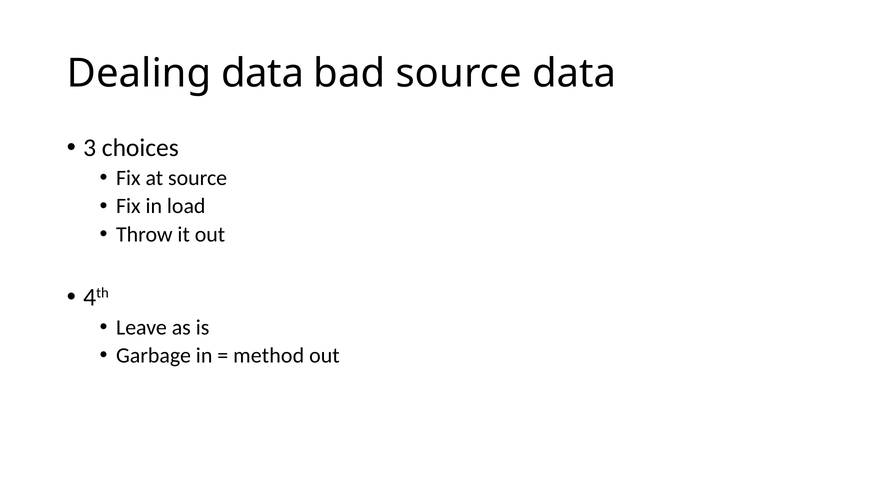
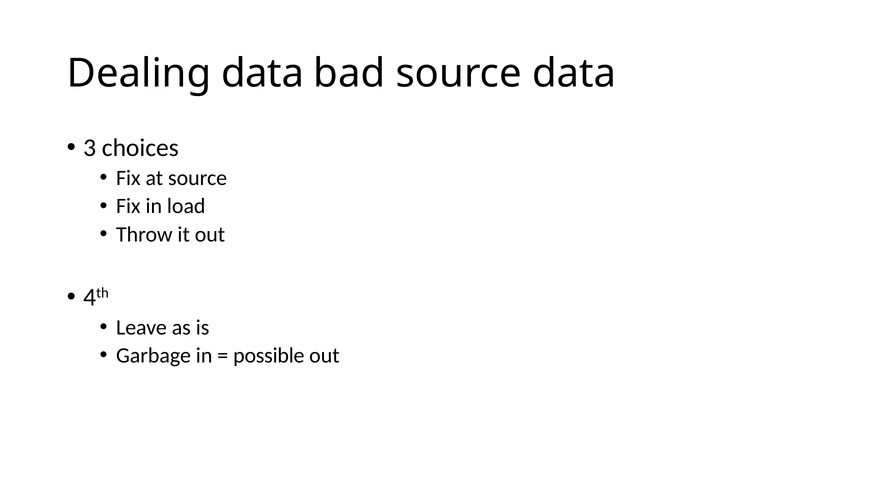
method: method -> possible (269, 356)
